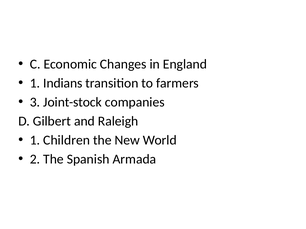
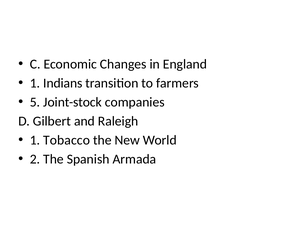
3: 3 -> 5 (35, 102)
Children: Children -> Tobacco (67, 140)
